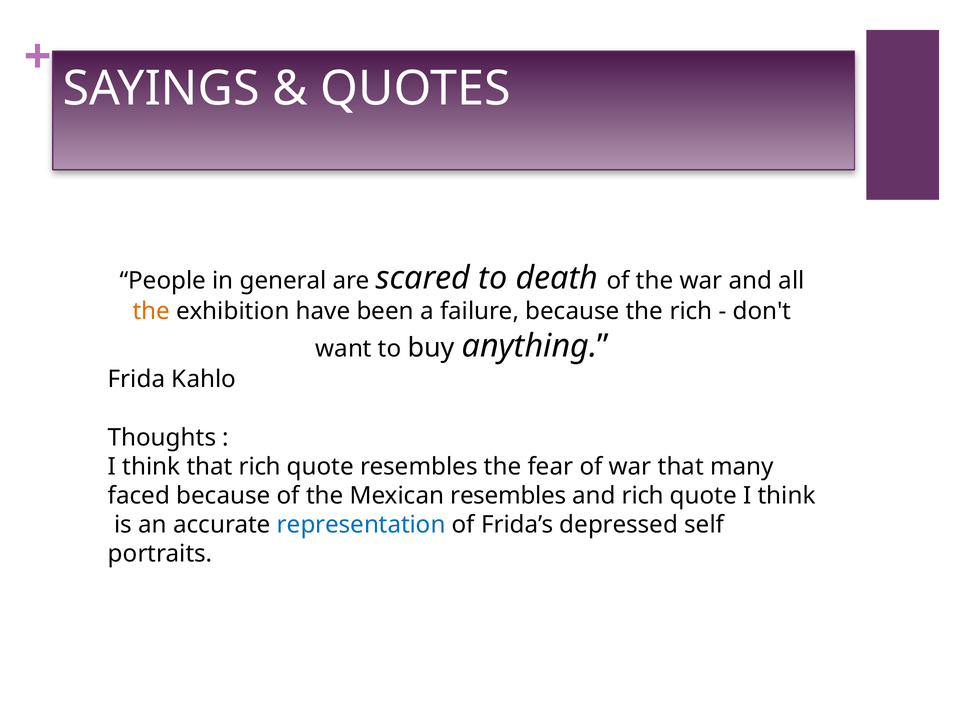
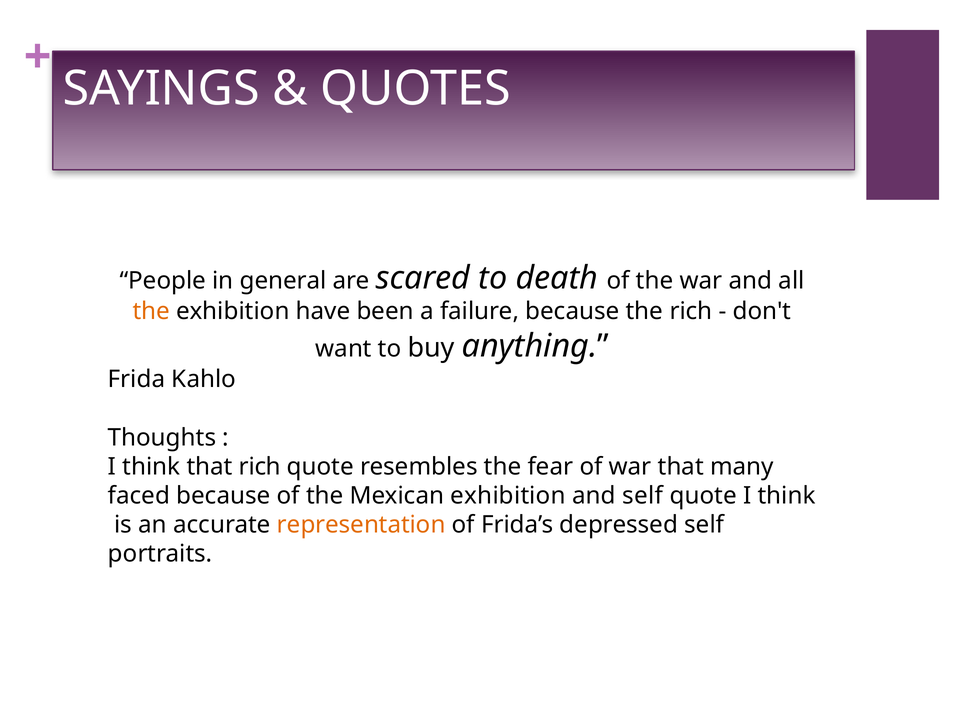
Mexican resembles: resembles -> exhibition (508, 495)
and rich: rich -> self (643, 495)
representation colour: blue -> orange (361, 525)
